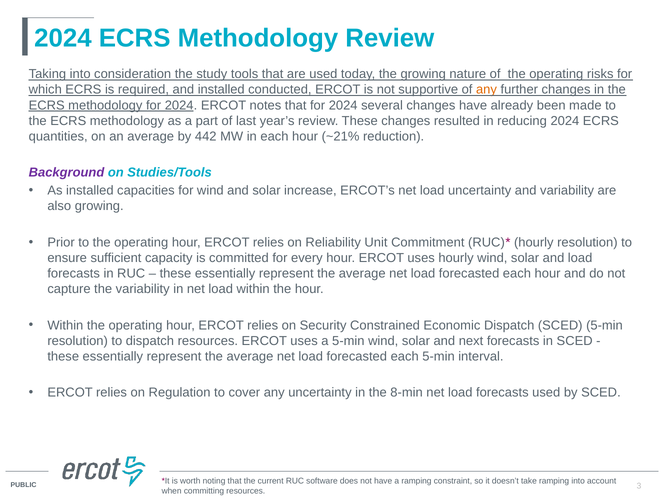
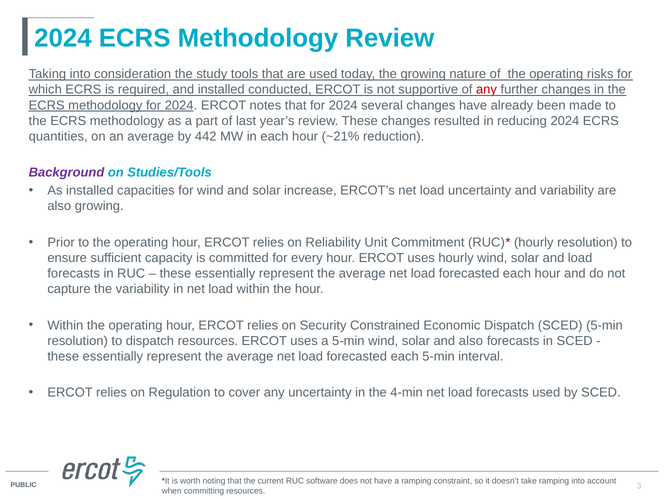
any colour: orange -> red (486, 90)
and next: next -> also (471, 341)
8-min: 8-min -> 4-min (407, 392)
